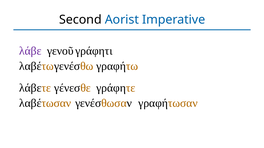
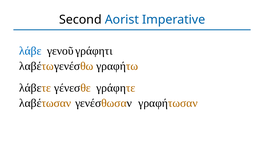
λάβε colour: purple -> blue (30, 51)
